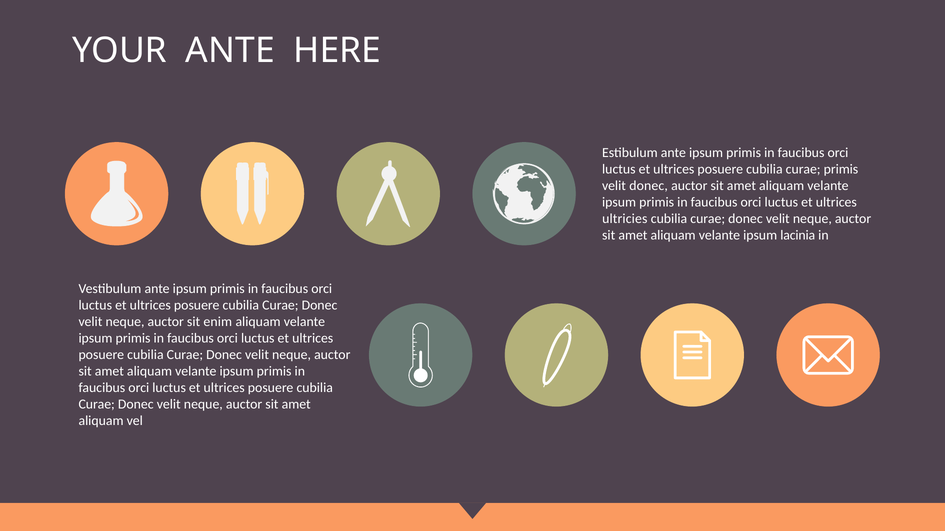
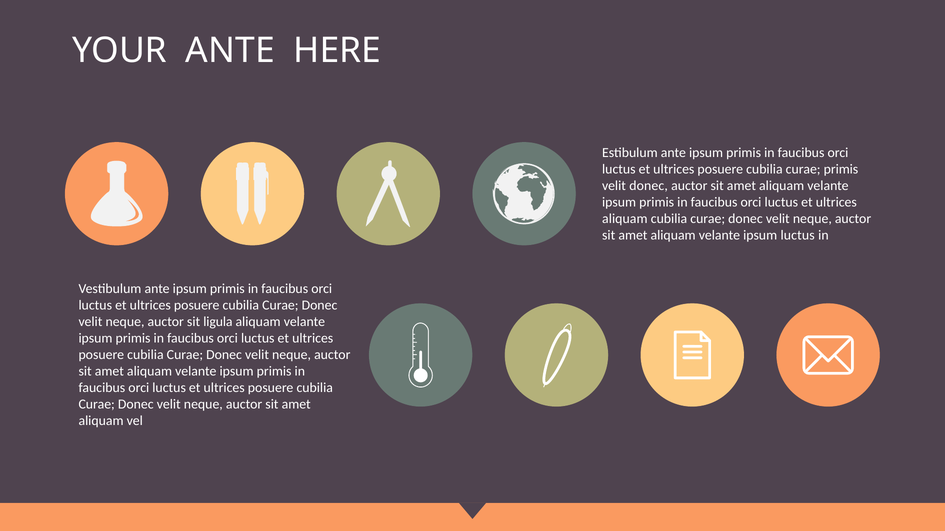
ultricies: ultricies -> aliquam (625, 219)
ipsum lacinia: lacinia -> luctus (798, 236)
enim: enim -> ligula (218, 322)
